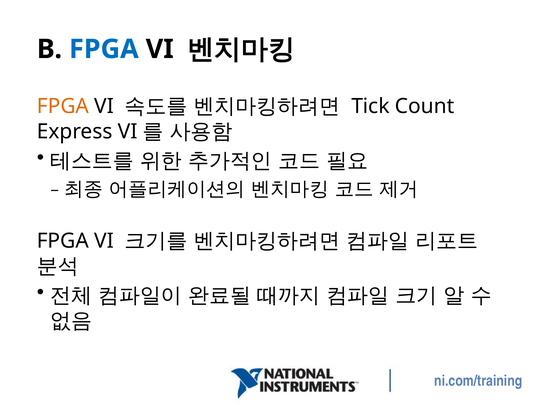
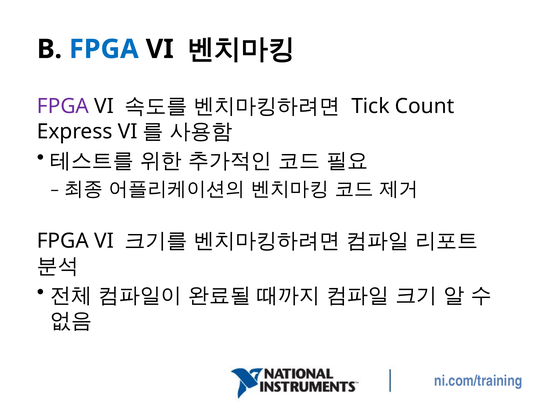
FPGA colour: orange -> purple (63, 106)
